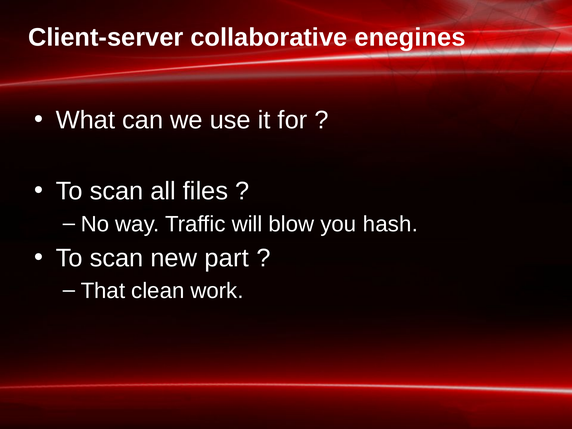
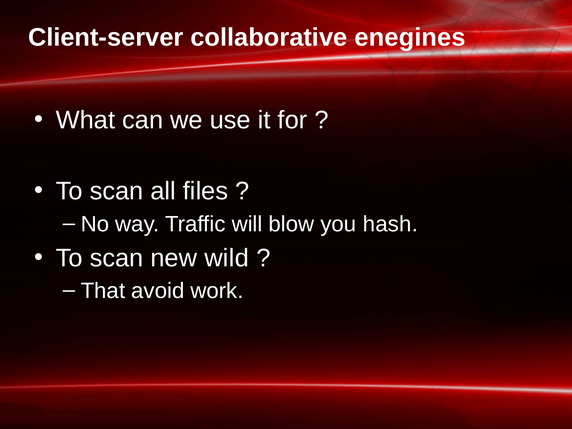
part: part -> wild (227, 258)
clean: clean -> avoid (158, 291)
